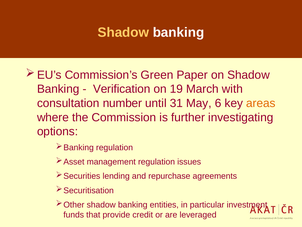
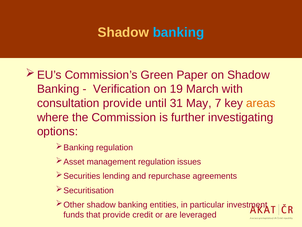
banking colour: white -> light blue (178, 32)
consultation number: number -> provide (122, 103)
6: 6 -> 7 (218, 103)
